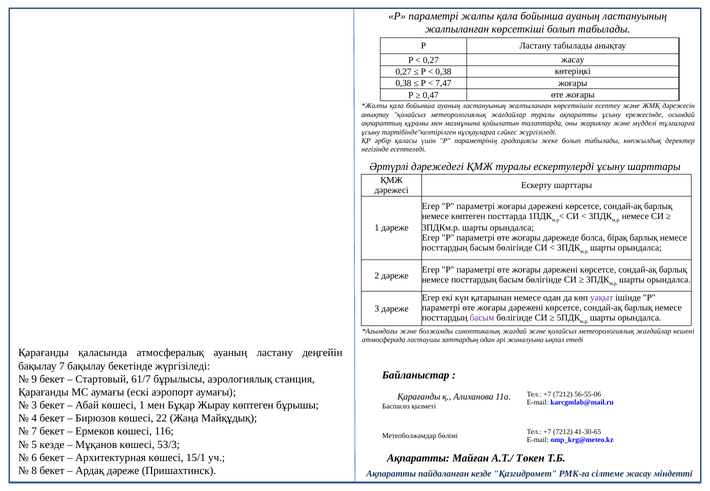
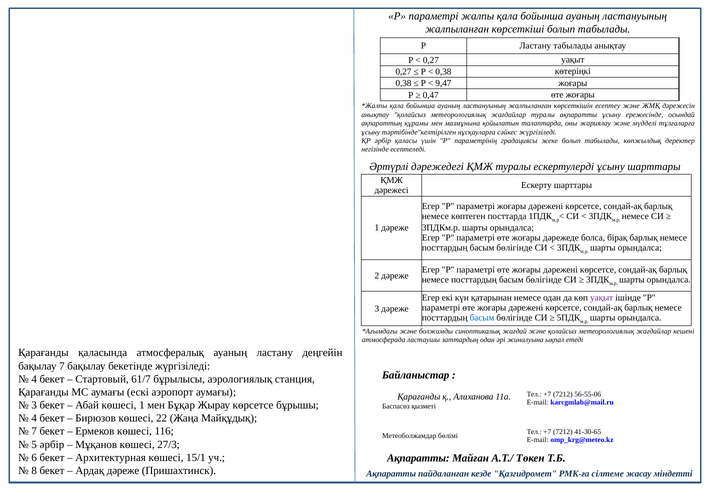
0,27 жасау: жасау -> уақыт (573, 60)
7,47: 7,47 -> 9,47 (443, 84)
басым colour: purple -> blue (482, 318)
9: 9 -> 4 (34, 379)
Жырау көптеген: көптеген -> көрсетсе (253, 406)
5 кезде: кезде -> әрбір (52, 445)
53/3: 53/3 -> 27/3 (169, 445)
